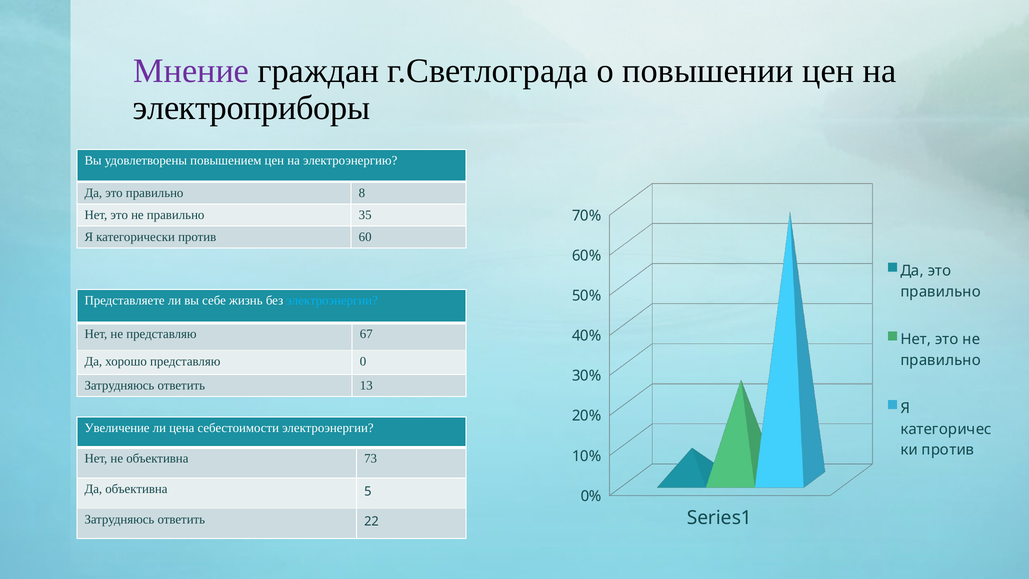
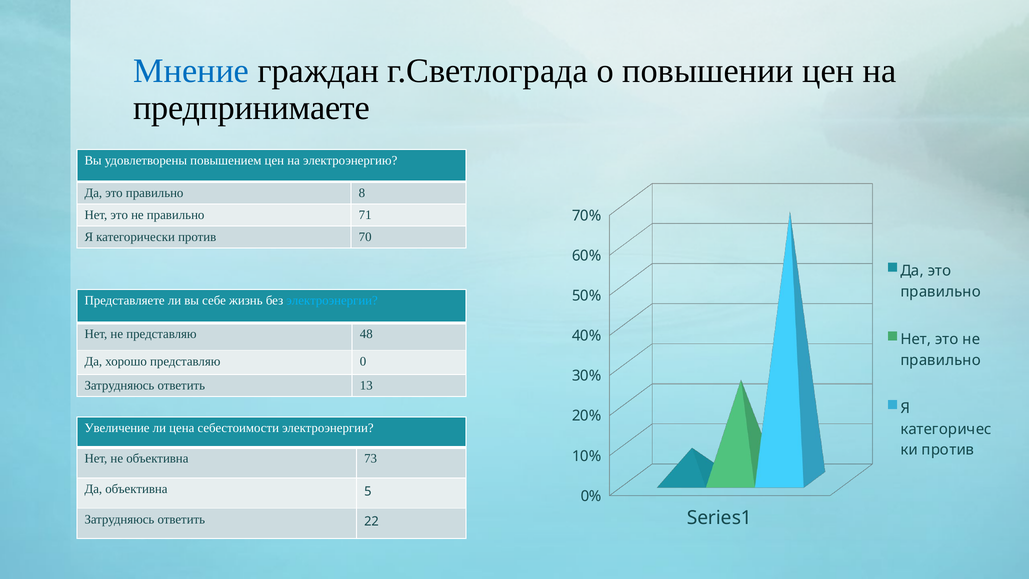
Мнение colour: purple -> blue (191, 71)
электроприборы: электроприборы -> предпринимаете (251, 108)
35: 35 -> 71 (365, 215)
60: 60 -> 70 (365, 237)
67: 67 -> 48 (366, 334)
